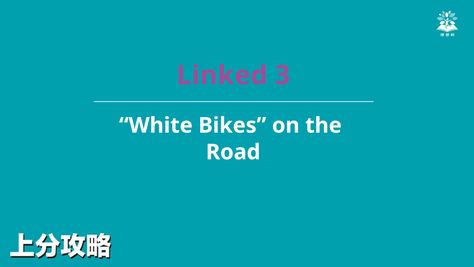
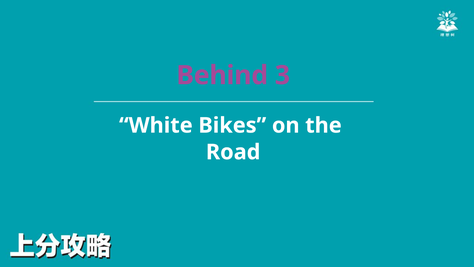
Linked: Linked -> Behind (222, 75)
